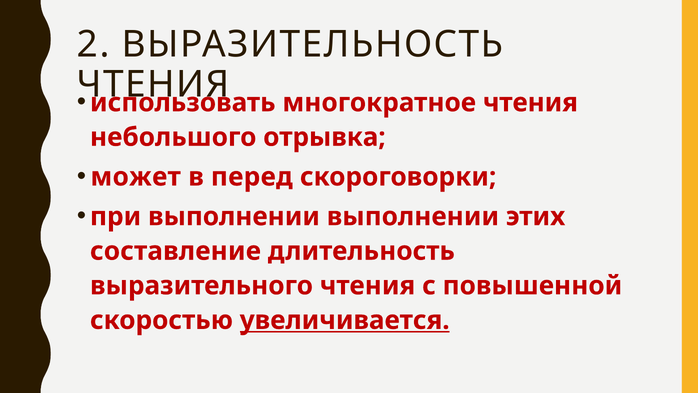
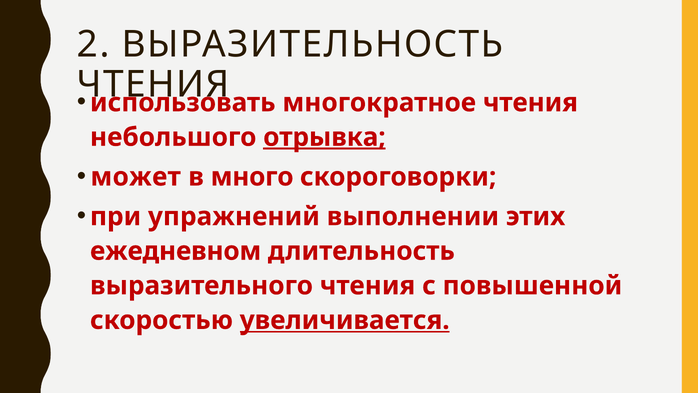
отрывка underline: none -> present (324, 137)
перед: перед -> много (252, 177)
при выполнении: выполнении -> упражнений (234, 216)
составление: составление -> ежедневном (176, 251)
